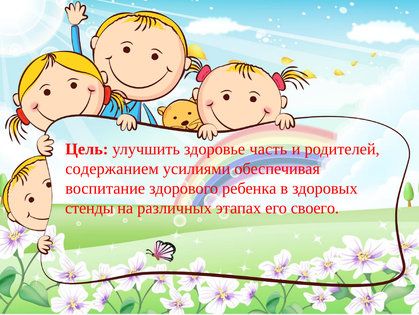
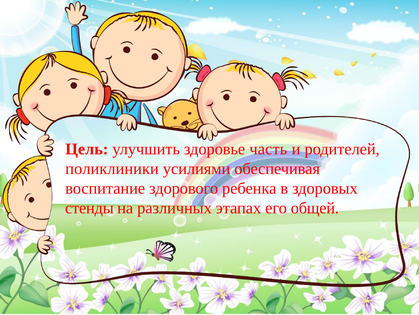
содержанием: содержанием -> поликлиники (112, 168)
своего: своего -> общей (315, 208)
